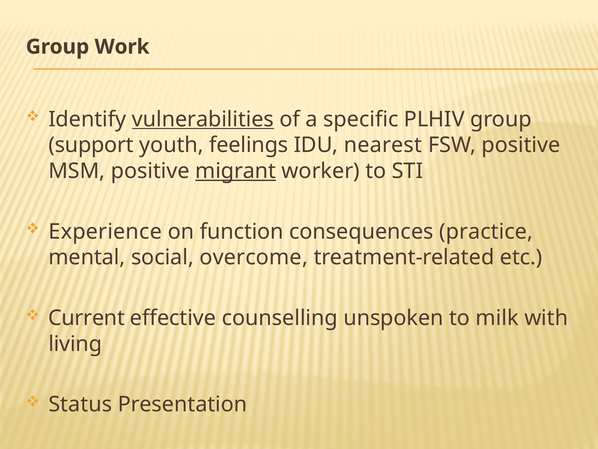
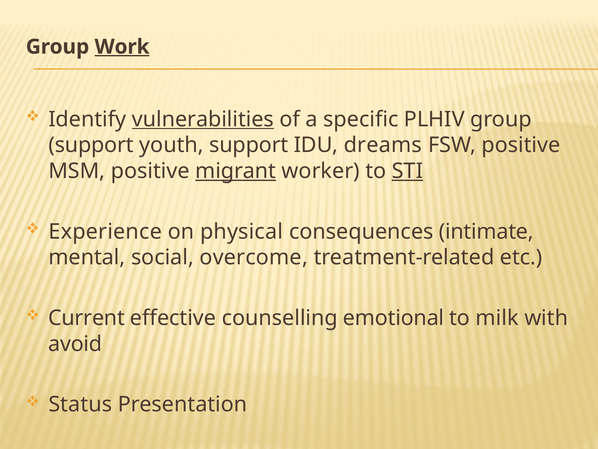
Work underline: none -> present (122, 47)
youth feelings: feelings -> support (249, 145)
nearest: nearest -> dreams (383, 145)
STI underline: none -> present (407, 171)
function: function -> physical (242, 231)
practice: practice -> intimate (486, 231)
unspoken: unspoken -> emotional (394, 318)
living: living -> avoid (75, 344)
